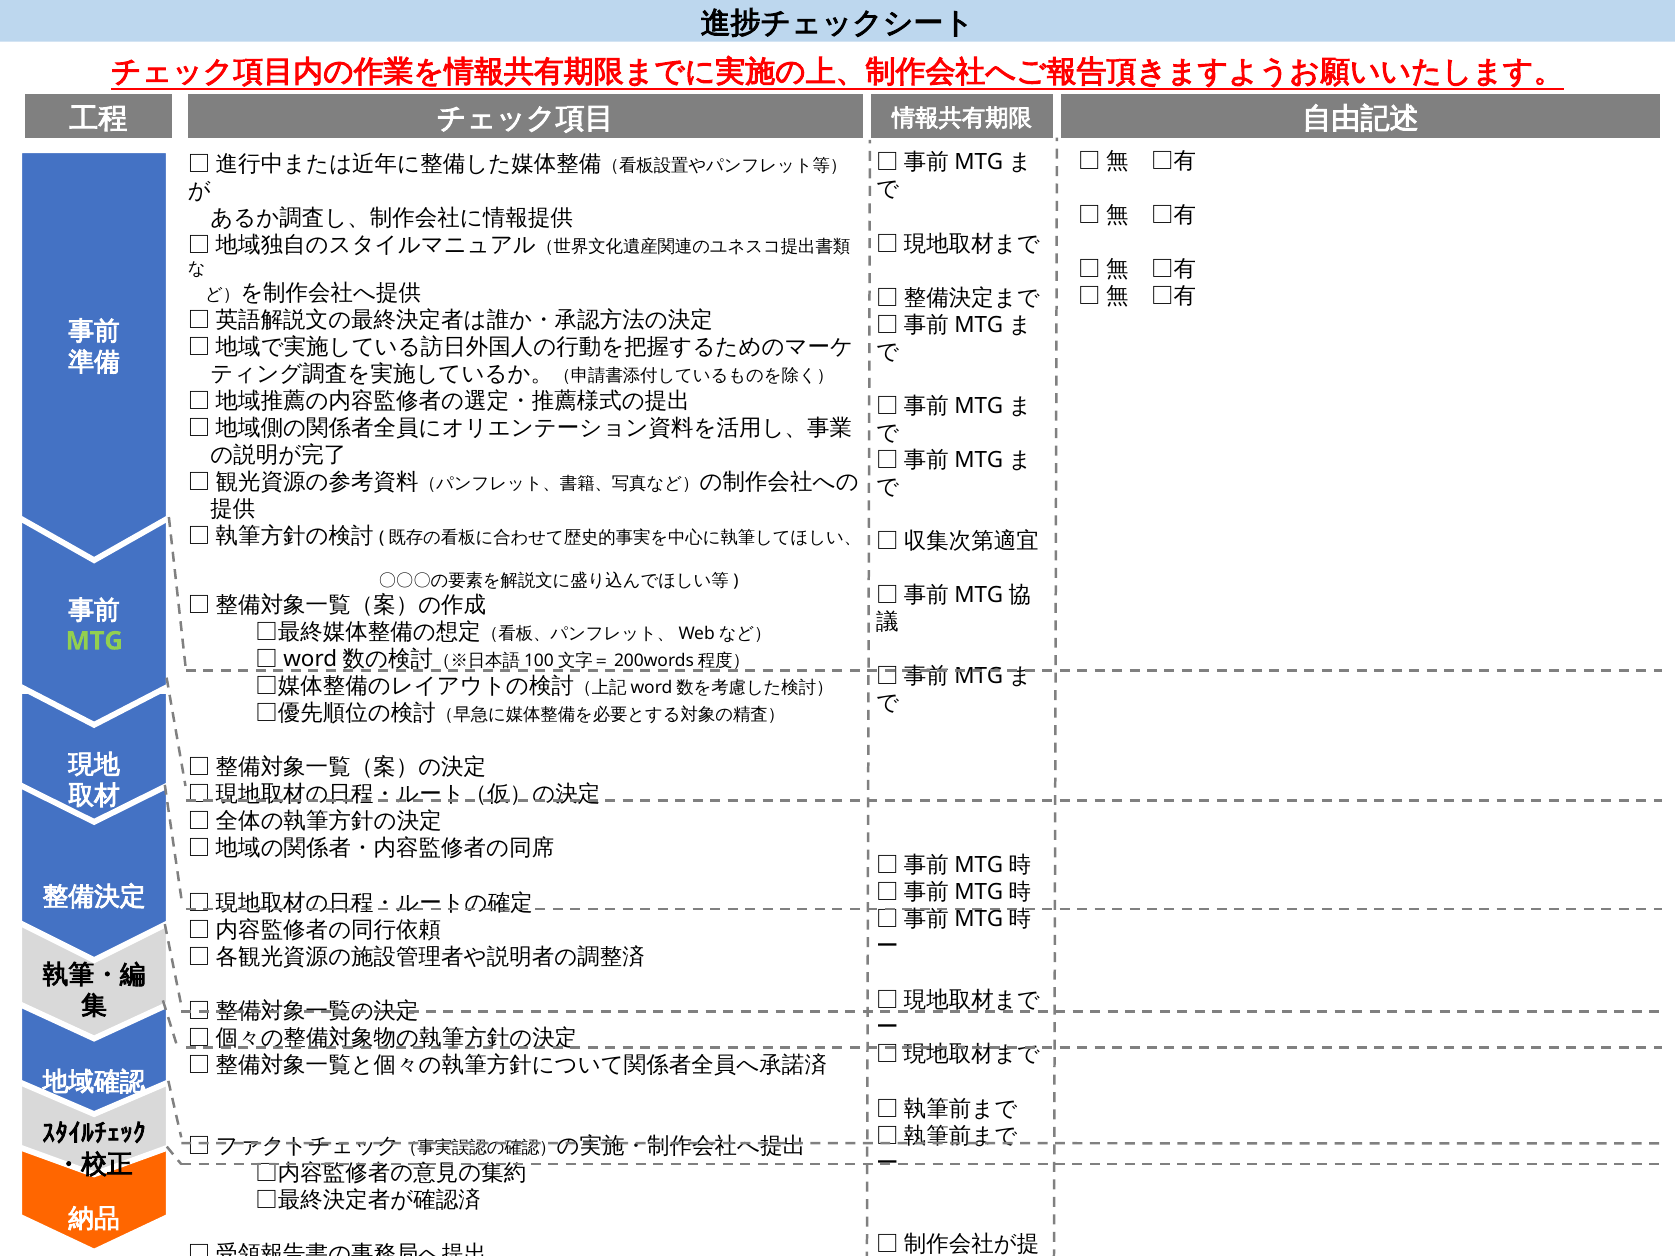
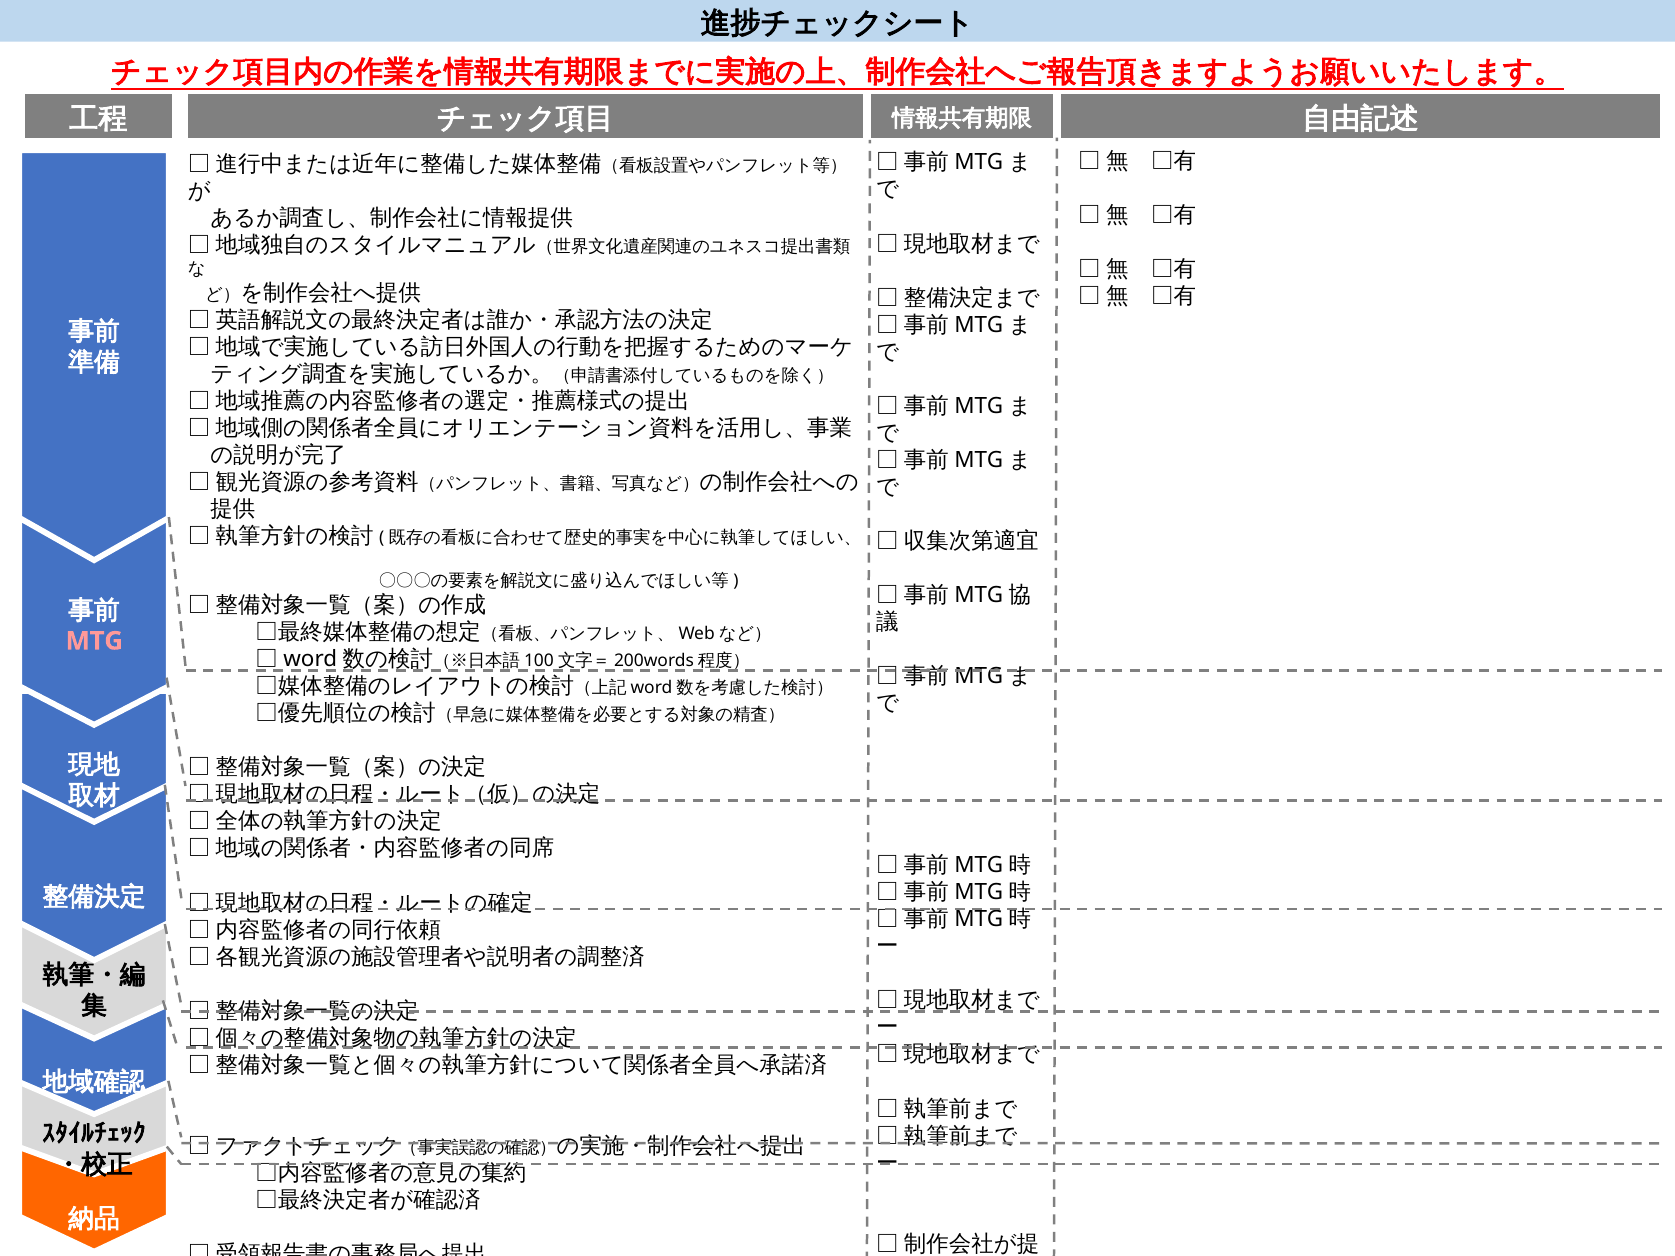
MTG colour: light green -> pink (94, 641)
